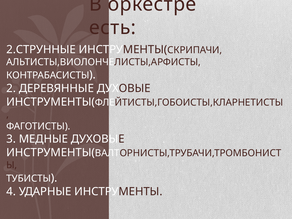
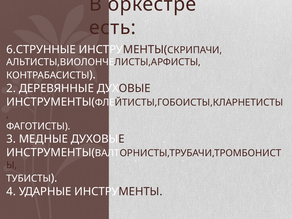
2.СТРУННЫЕ: 2.СТРУННЫЕ -> 6.СТРУННЫЕ (41, 50)
